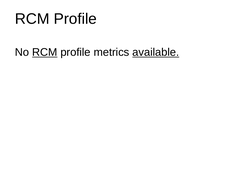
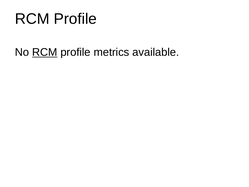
available underline: present -> none (156, 52)
